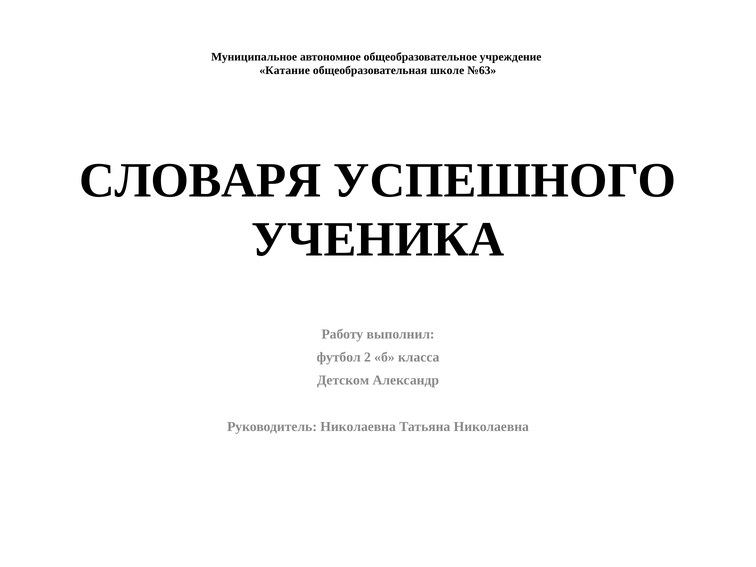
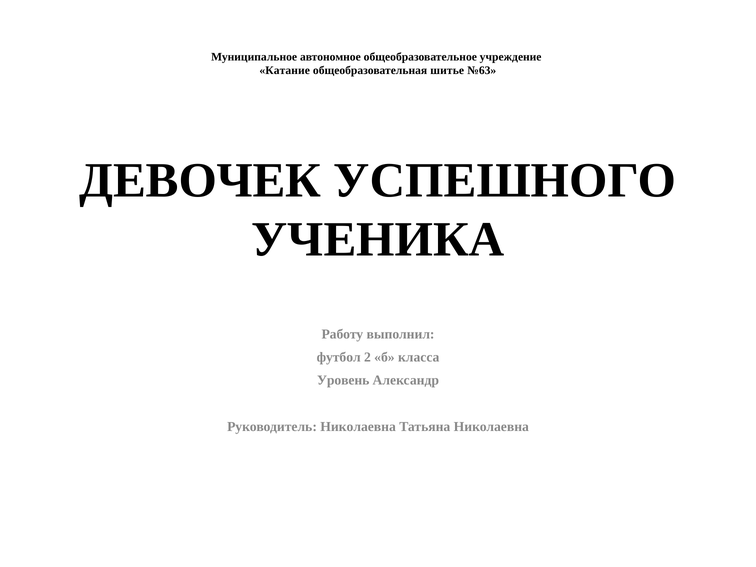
школе: школе -> шитье (447, 71)
СЛОВАРЯ: СЛОВАРЯ -> ДЕВОЧЕК (200, 180)
Детском: Детском -> Уровень (343, 380)
